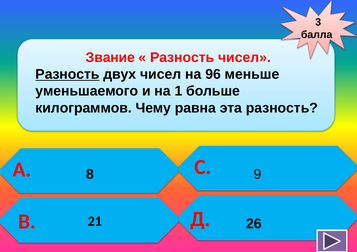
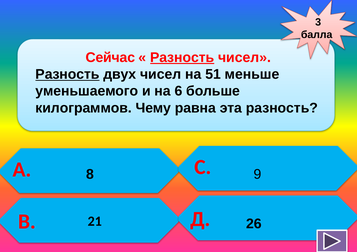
Звание: Звание -> Сейчас (110, 57)
Разность underline: none -> present (182, 57)
96: 96 -> 51 (213, 74)
1: 1 -> 6 (178, 91)
